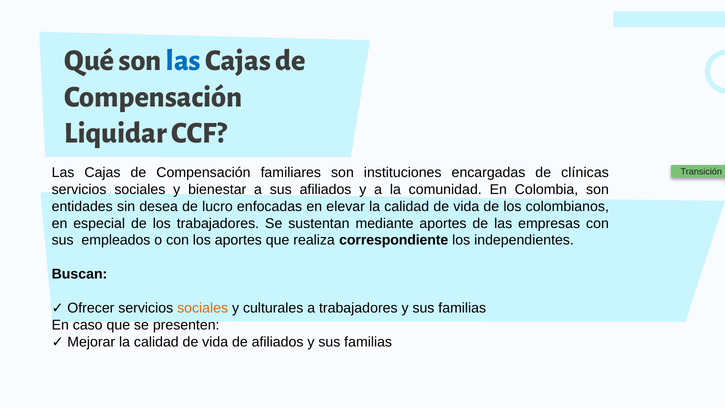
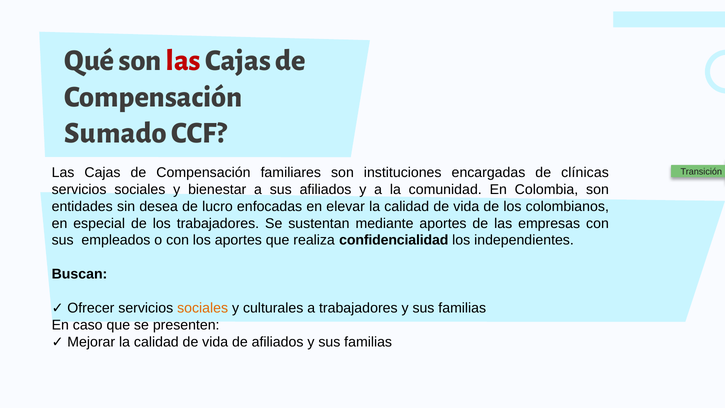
las colour: blue -> red (183, 60)
Liquidar: Liquidar -> Sumado (116, 133)
correspondiente: correspondiente -> confidencialidad (394, 240)
